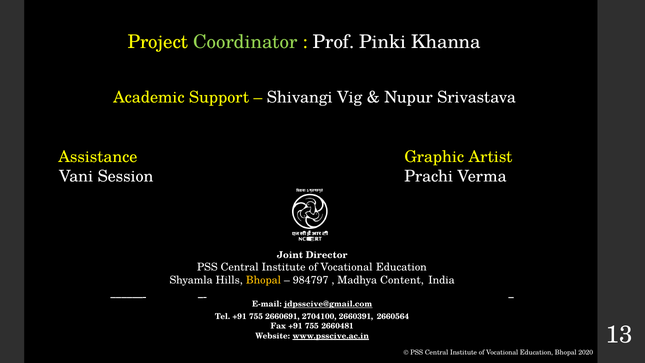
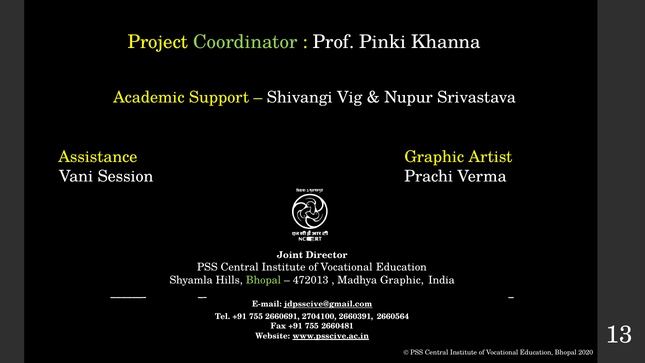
Bhopal colour: yellow -> light green (263, 280)
984797: 984797 -> 472013 (311, 280)
Madhya Content: Content -> Graphic (402, 280)
